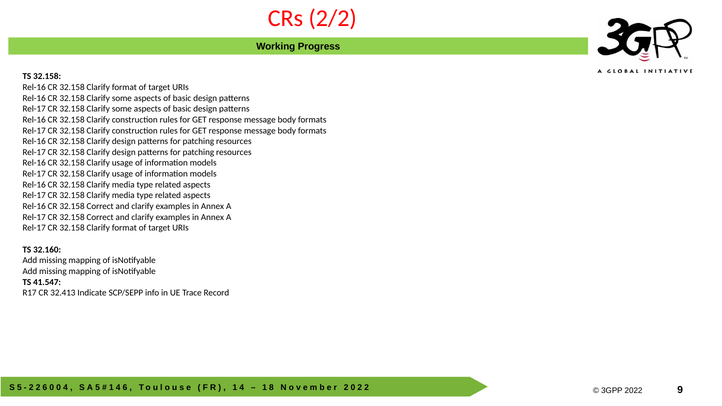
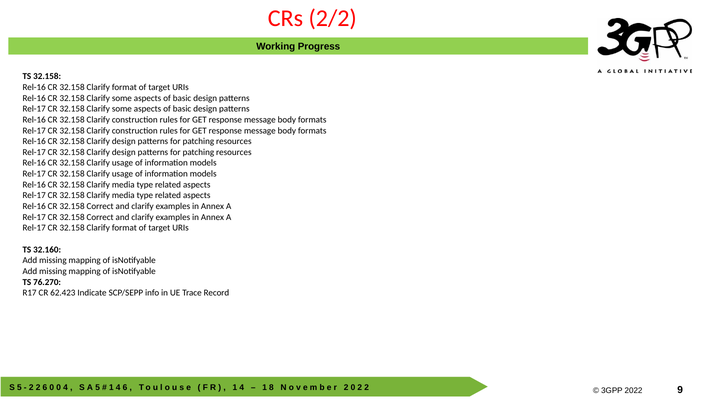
41.547: 41.547 -> 76.270 (47, 282)
32.413: 32.413 -> 62.423 (63, 293)
